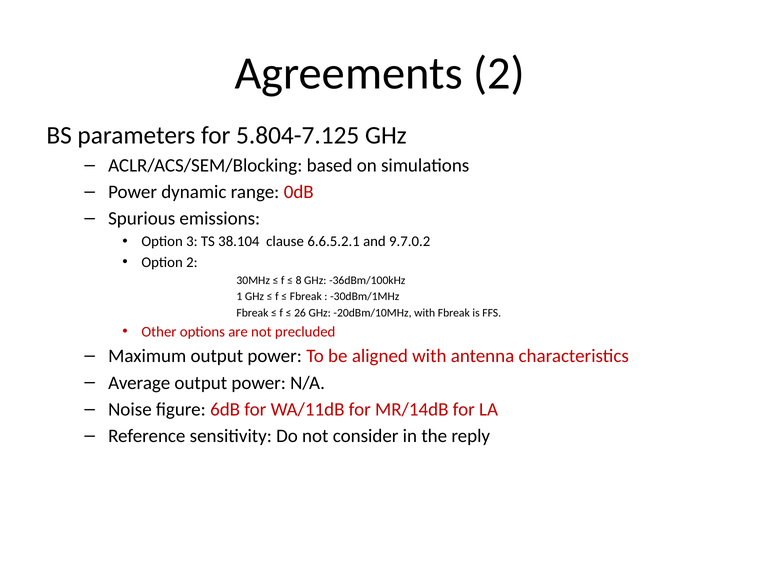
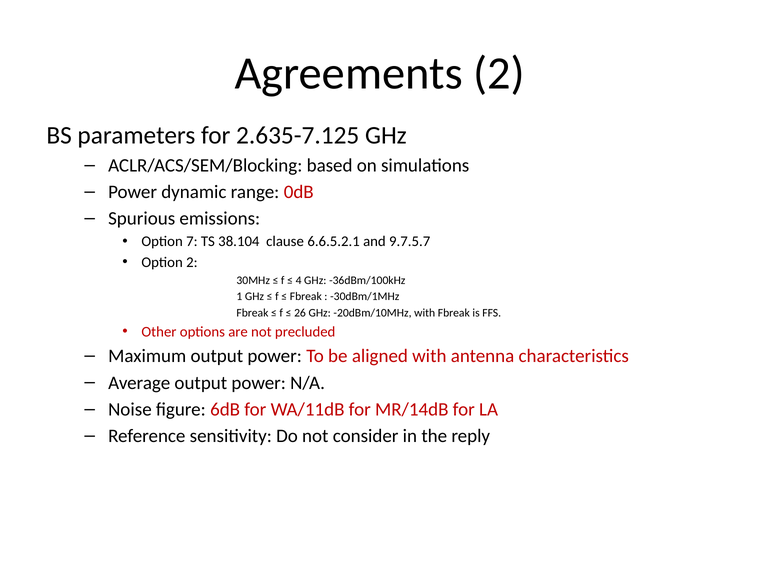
5.804-7.125: 5.804-7.125 -> 2.635-7.125 (298, 135)
3: 3 -> 7 (192, 242)
9.7.0.2: 9.7.0.2 -> 9.7.5.7 (410, 242)
8: 8 -> 4 (299, 280)
